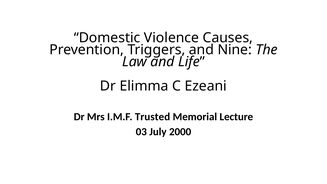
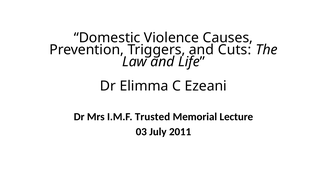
Nine: Nine -> Cuts (235, 50)
2000: 2000 -> 2011 (180, 132)
